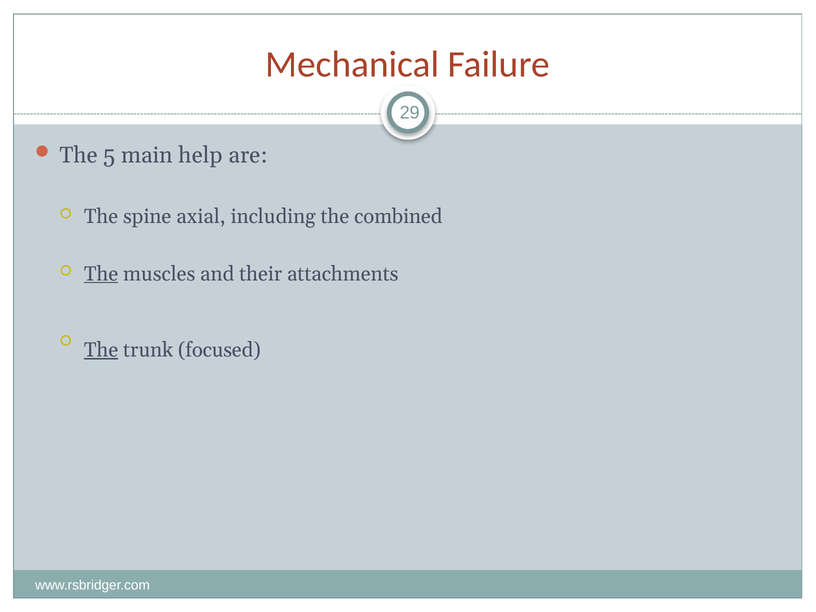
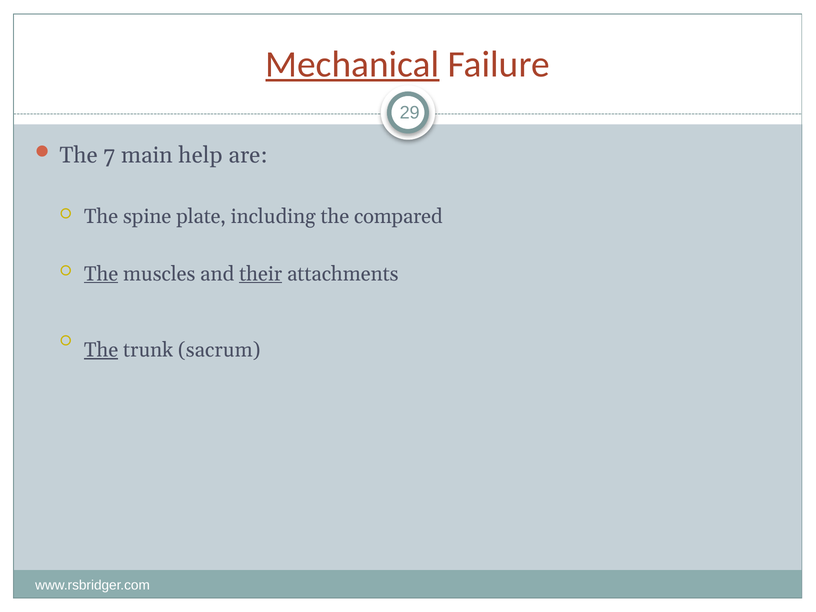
Mechanical underline: none -> present (352, 64)
5: 5 -> 7 (109, 155)
axial: axial -> plate (201, 217)
combined: combined -> compared (398, 217)
their underline: none -> present (261, 274)
focused: focused -> sacrum (219, 350)
